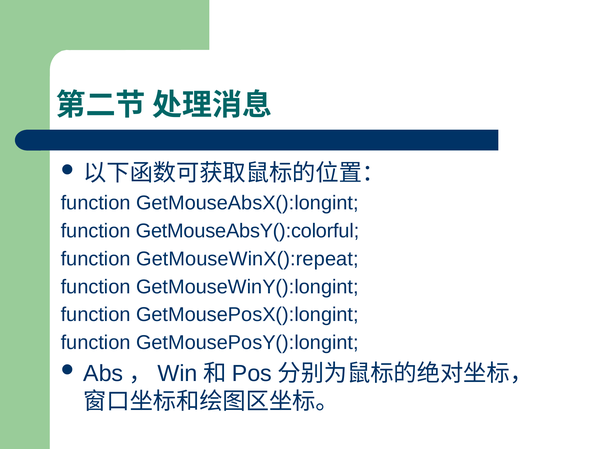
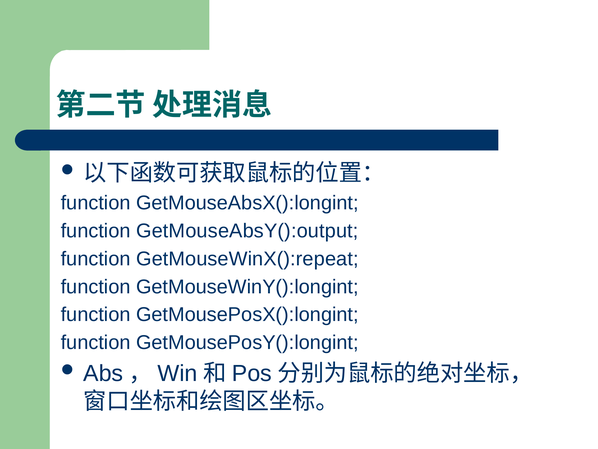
GetMouseAbsY():colorful: GetMouseAbsY():colorful -> GetMouseAbsY():output (247, 231)
